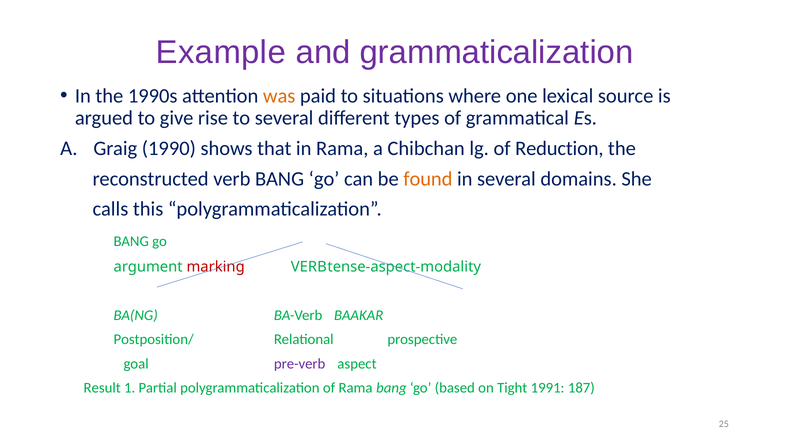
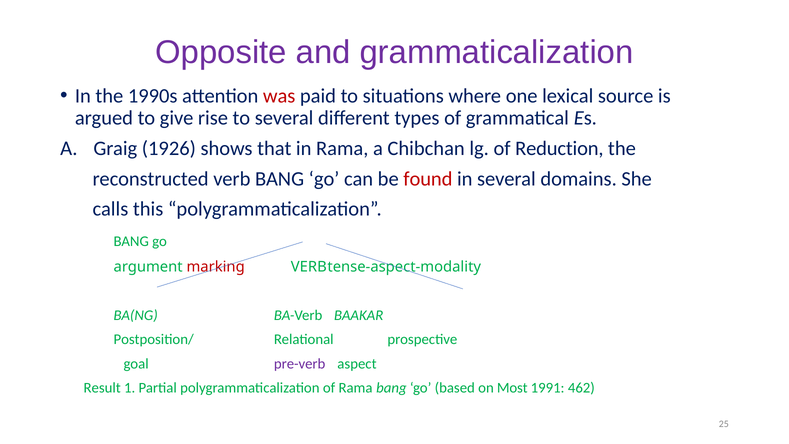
Example: Example -> Opposite (221, 52)
was colour: orange -> red (279, 96)
1990: 1990 -> 1926 (169, 148)
found colour: orange -> red (428, 179)
Tight: Tight -> Most (512, 388)
187: 187 -> 462 (581, 388)
